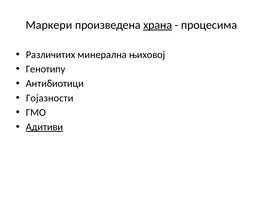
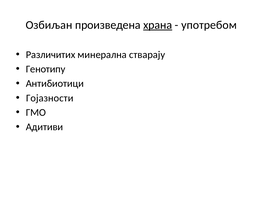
Маркери: Маркери -> Озбиљан (49, 25)
процесима: процесима -> употребом (209, 25)
њиховој: њиховој -> стварају (147, 55)
Адитиви underline: present -> none (44, 127)
